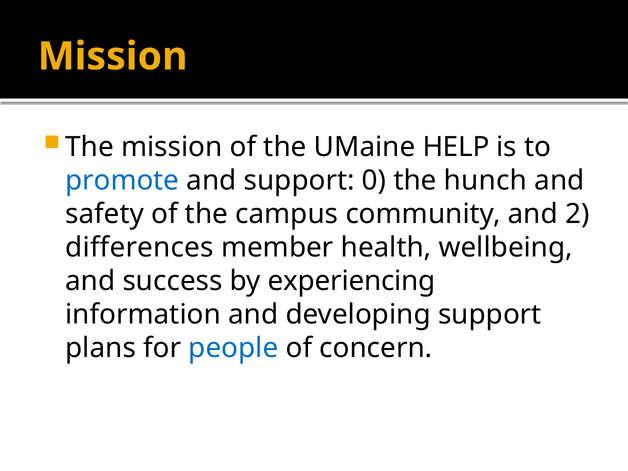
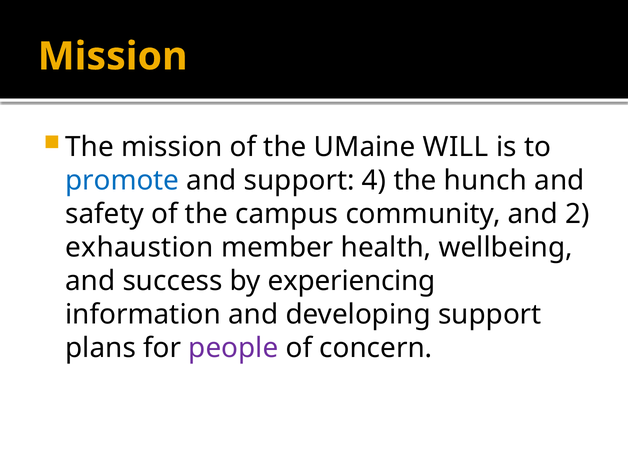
HELP: HELP -> WILL (456, 147)
0: 0 -> 4 (374, 180)
differences: differences -> exhaustion (139, 248)
people colour: blue -> purple (233, 348)
